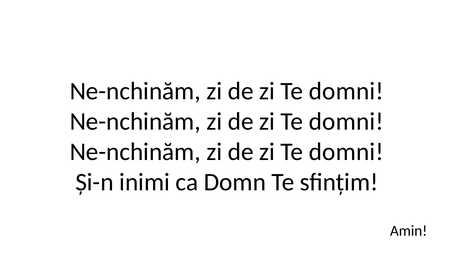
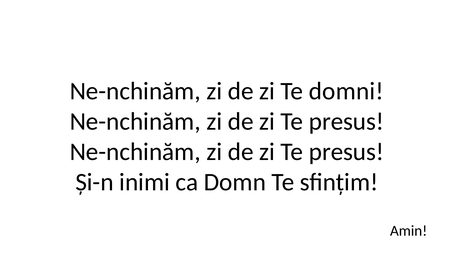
domni: domni -> presus (346, 121)
domni: domni -> presus (346, 151)
